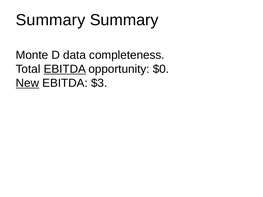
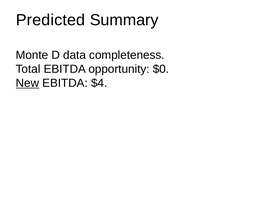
Summary: Summary -> Predicted (50, 20)
EBITDA underline: present -> none (65, 69)
$3: $3 -> $4 (99, 83)
